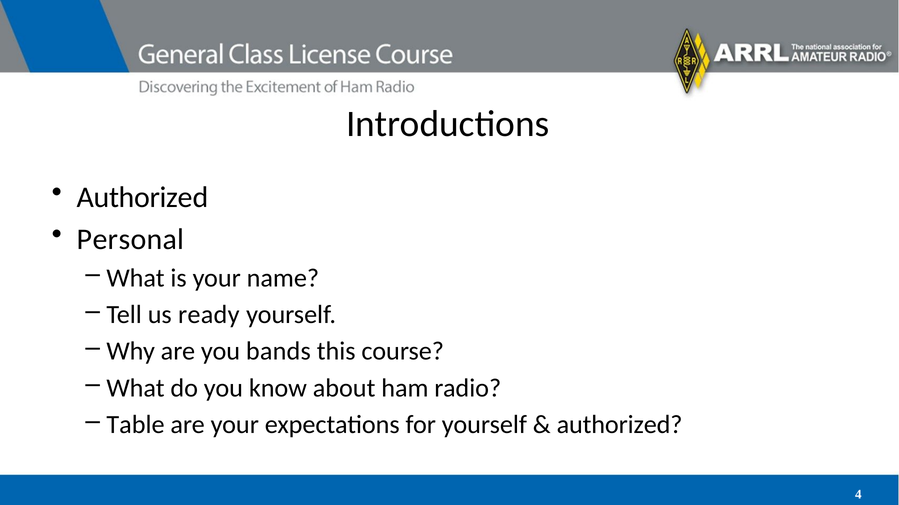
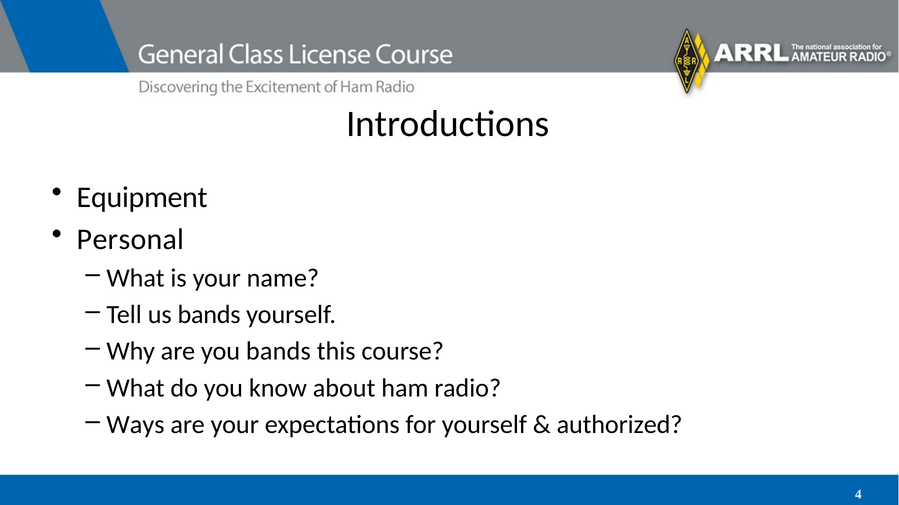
Authorized: Authorized -> Equipment (142, 198)
us ready: ready -> bands (209, 315)
Table: Table -> Ways (136, 425)
